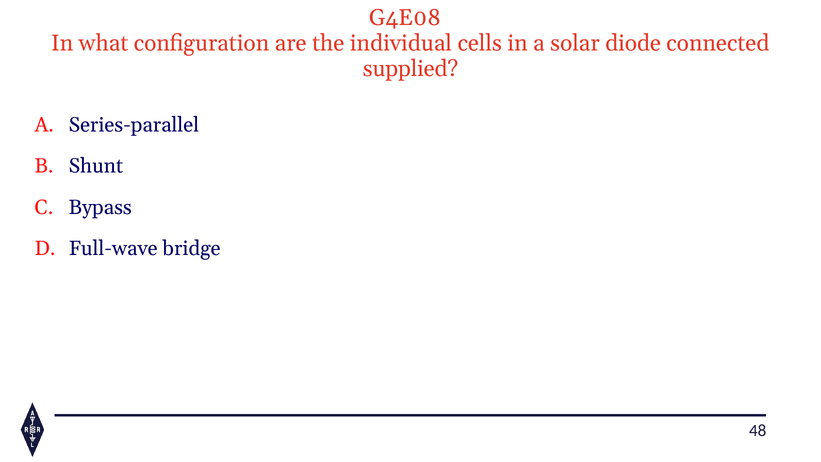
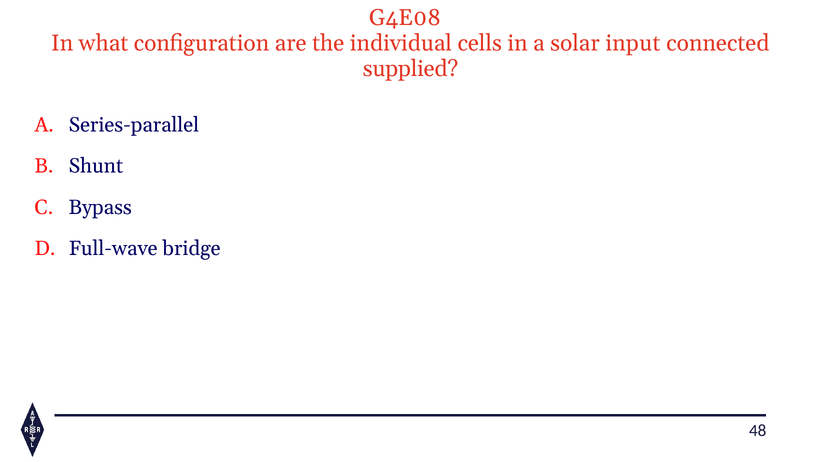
diode: diode -> input (633, 43)
